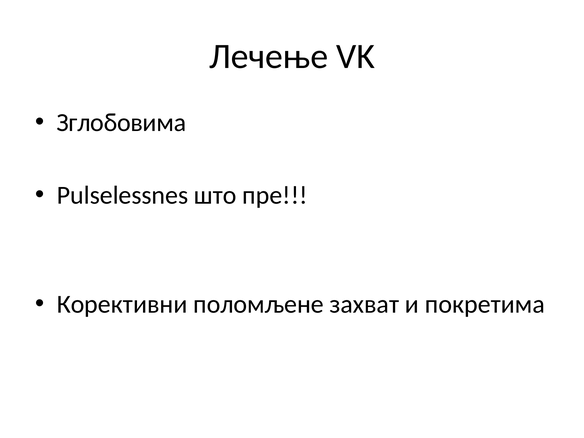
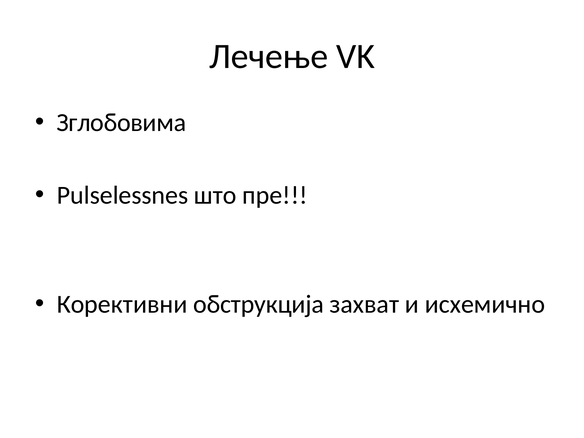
поломљене: поломљене -> обструкција (259, 304)
покретима: покретима -> исхемично (485, 304)
